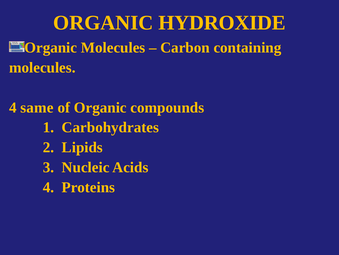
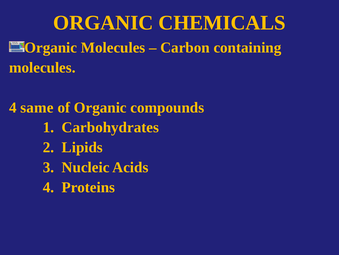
HYDROXIDE: HYDROXIDE -> CHEMICALS (222, 23)
